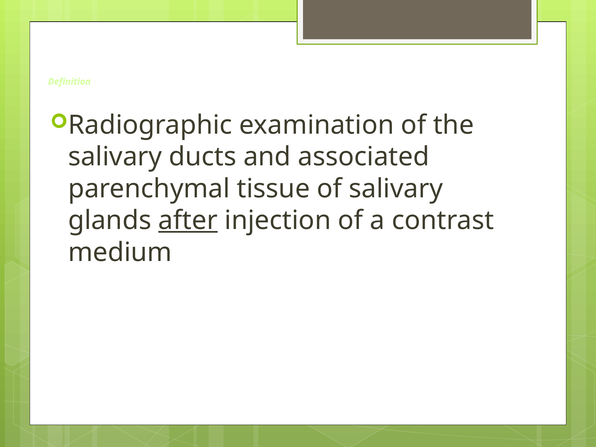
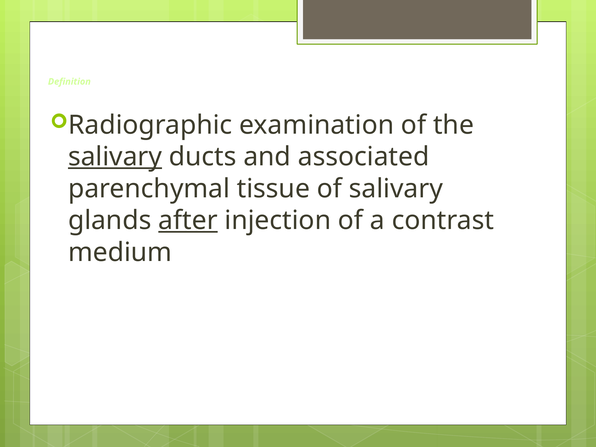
salivary underline: none -> present (115, 157)
